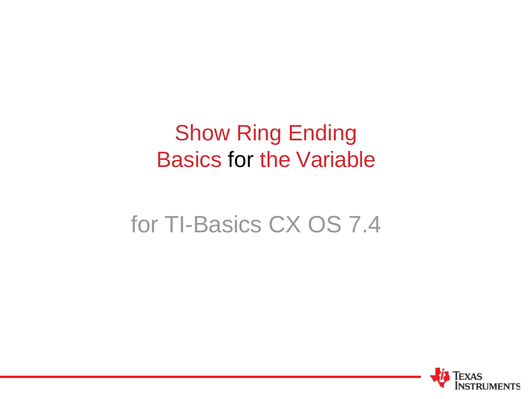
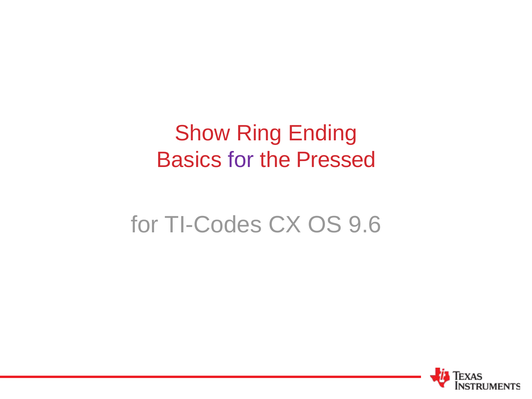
for colour: black -> purple (241, 160)
Variable: Variable -> Pressed (336, 160)
TI-Basics: TI-Basics -> TI-Codes (213, 225)
7.4: 7.4 -> 9.6 (365, 225)
